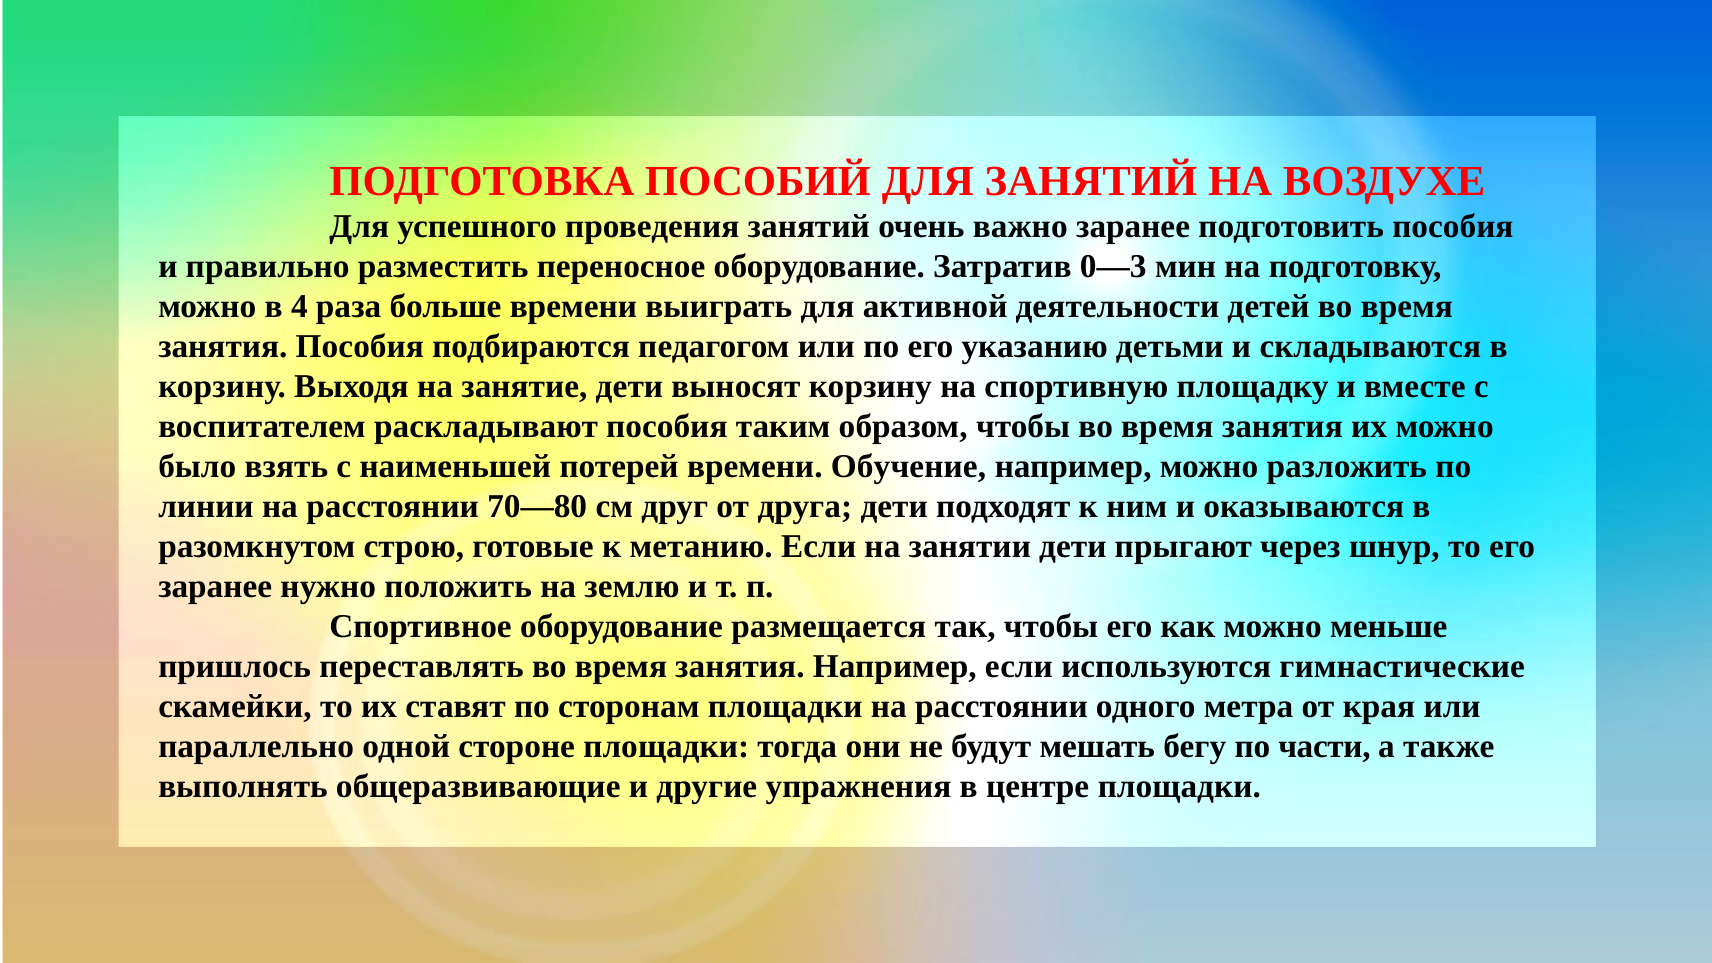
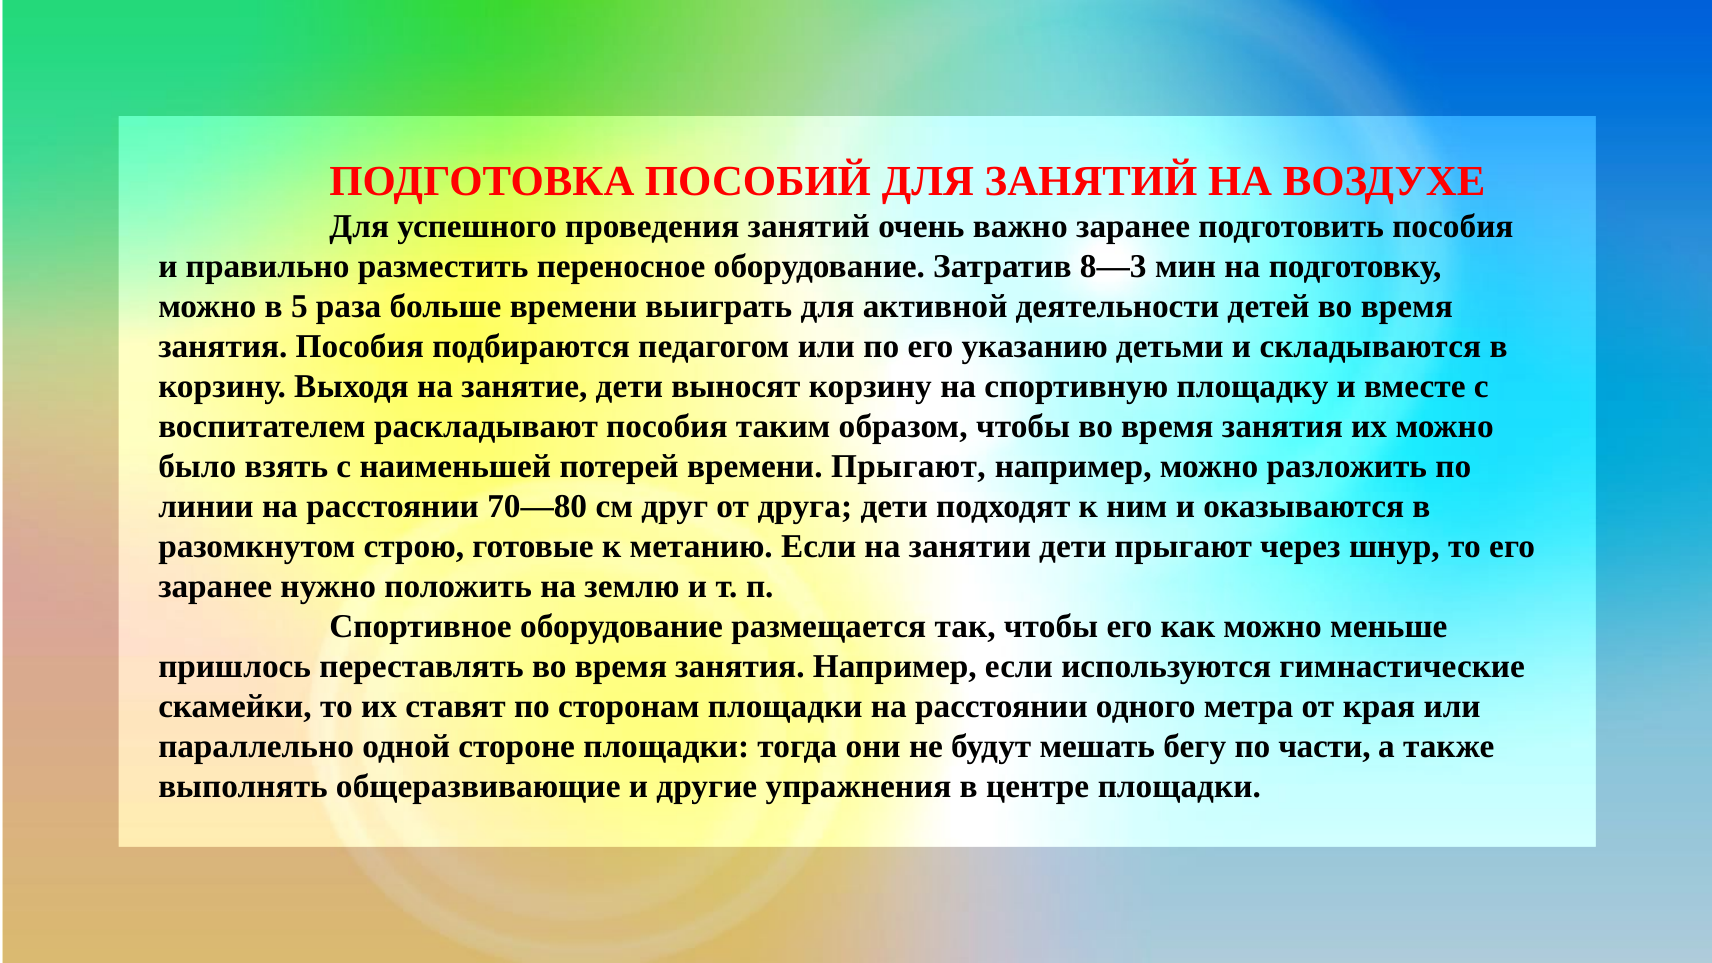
0—3: 0—3 -> 8—3 (1113, 267)
4: 4 -> 5 (299, 306)
времени Обучение: Обучение -> Прыгают (908, 466)
